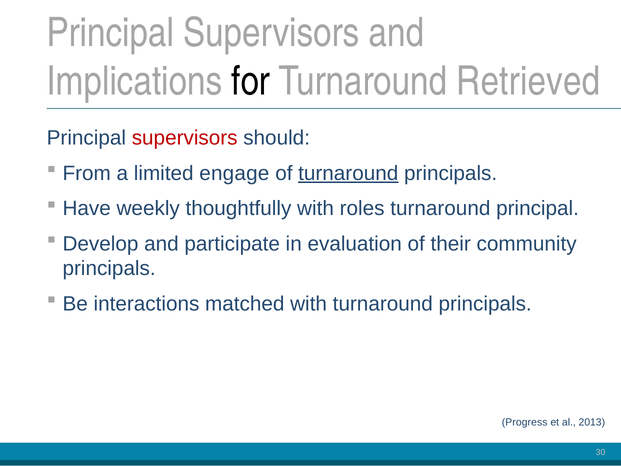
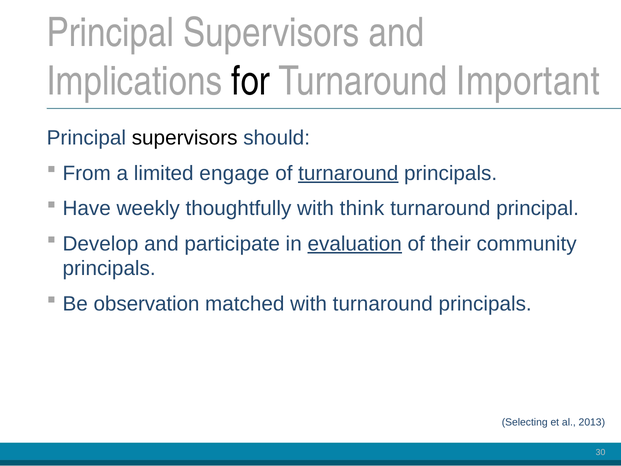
Retrieved: Retrieved -> Important (528, 81)
supervisors colour: red -> black (185, 138)
roles: roles -> think (362, 208)
evaluation underline: none -> present (355, 244)
interactions: interactions -> observation (147, 304)
Progress: Progress -> Selecting (525, 422)
